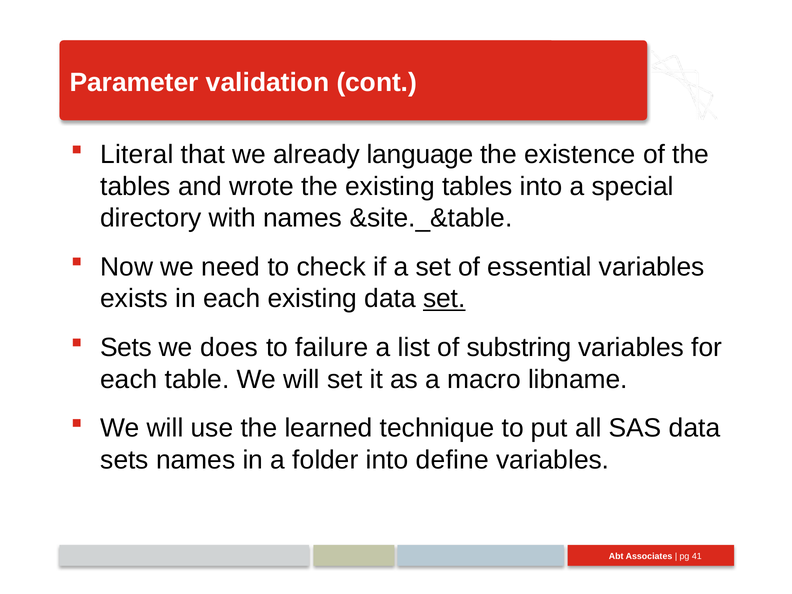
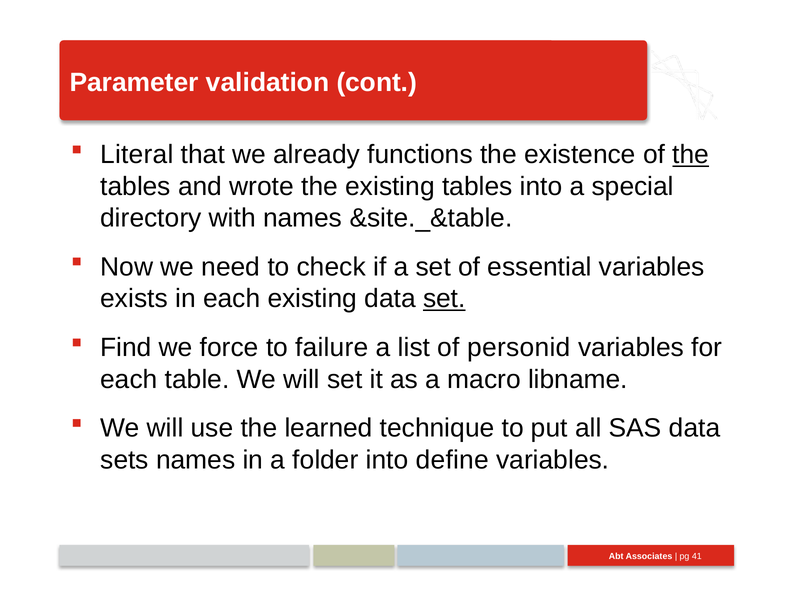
language: language -> functions (420, 155)
the underline: none -> present (691, 155)
Sets: Sets -> Find (126, 348)
does: does -> force (229, 348)
substring: substring -> personid (519, 348)
